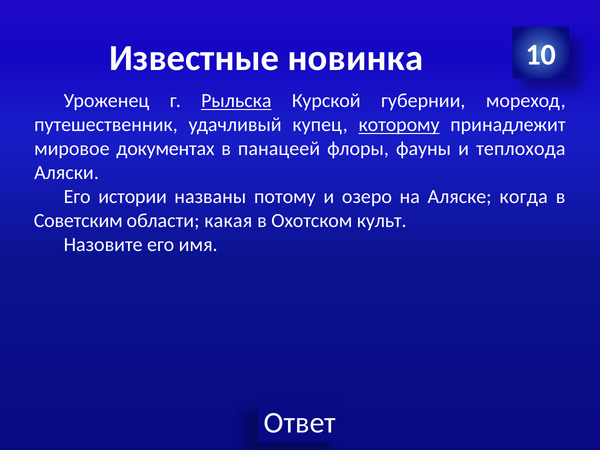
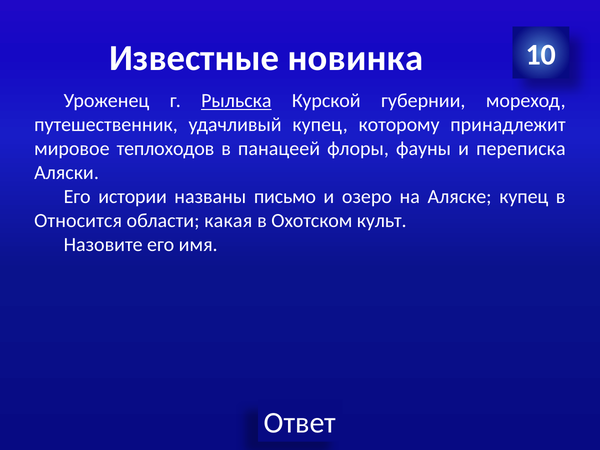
которому underline: present -> none (399, 125)
документах: документах -> теплоходов (165, 149)
теплохода: теплохода -> переписка (521, 149)
потому: потому -> письмо (285, 197)
Аляске когда: когда -> купец (524, 197)
Советским: Советским -> Относится (78, 221)
